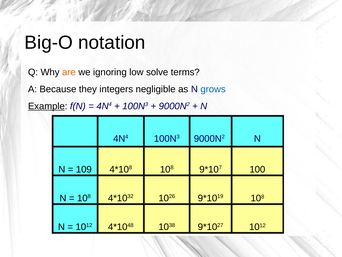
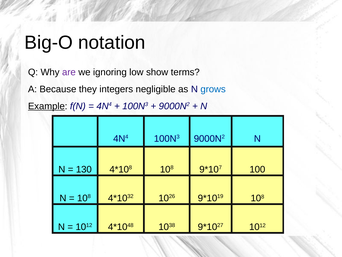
are colour: orange -> purple (69, 72)
solve: solve -> show (157, 72)
109: 109 -> 130 (84, 169)
